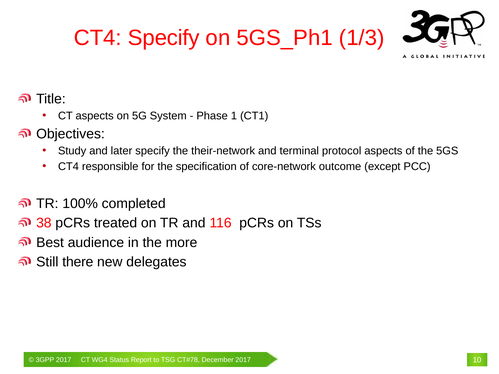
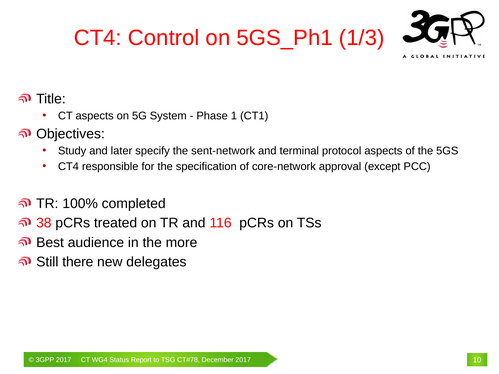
CT4 Specify: Specify -> Control (164, 38)
their-network: their-network -> sent-network (223, 151)
outcome: outcome -> approval (340, 166)
